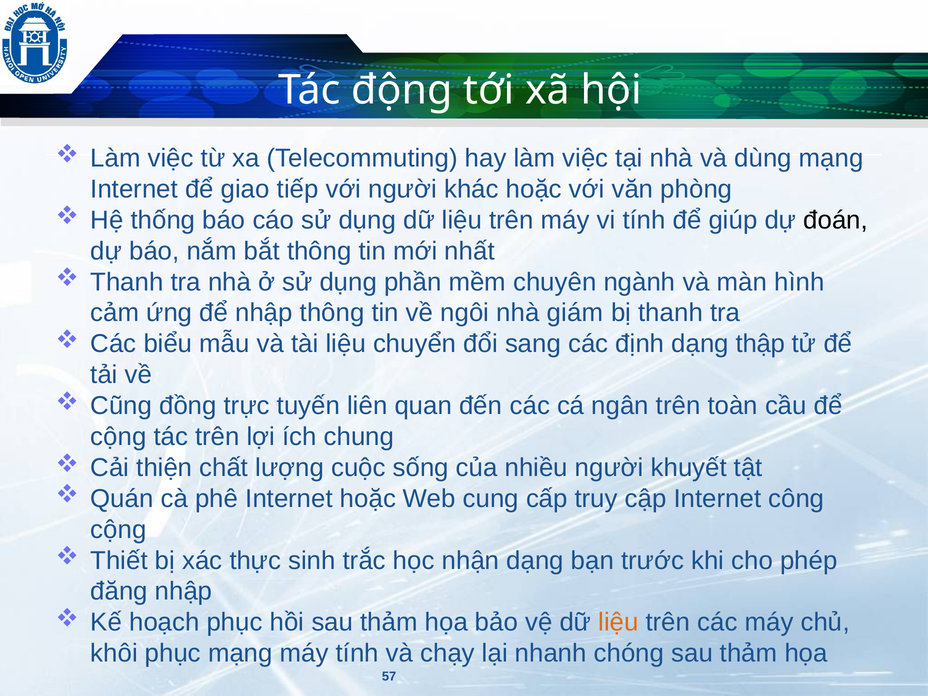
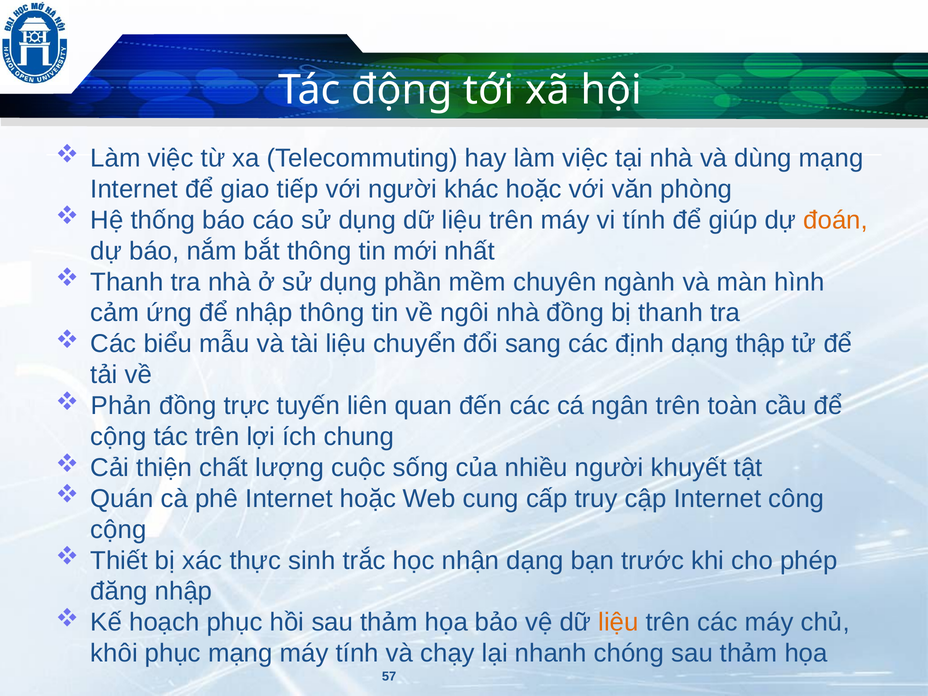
đoán colour: black -> orange (836, 220)
nhà giám: giám -> đồng (575, 313)
Cũng: Cũng -> Phản (121, 406)
